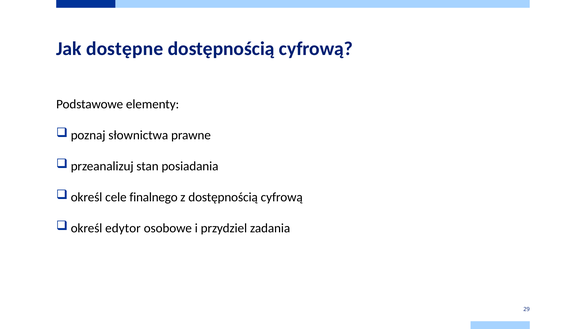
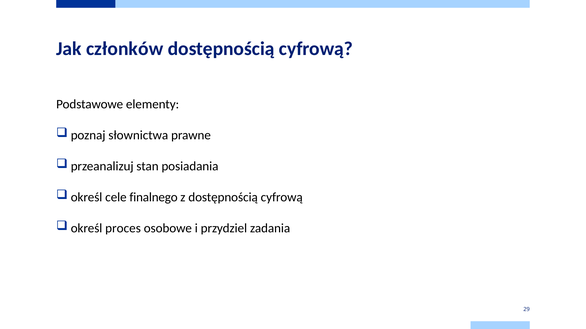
dostępne: dostępne -> członków (125, 49)
edytor: edytor -> proces (123, 229)
